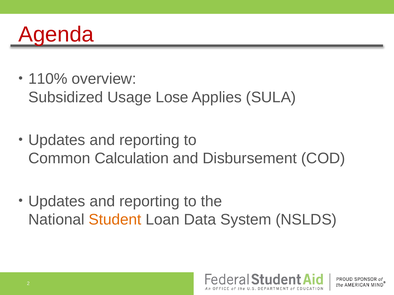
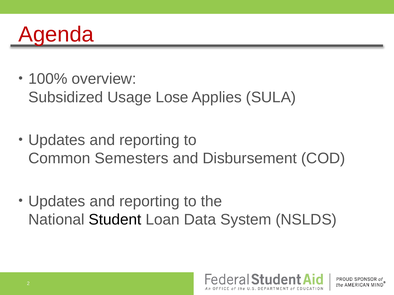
110%: 110% -> 100% (48, 79)
Calculation: Calculation -> Semesters (132, 159)
Student colour: orange -> black (115, 220)
